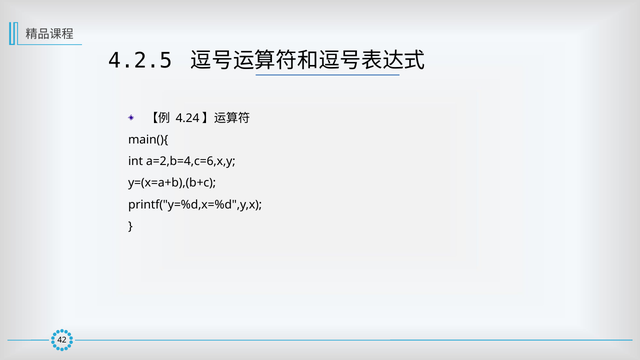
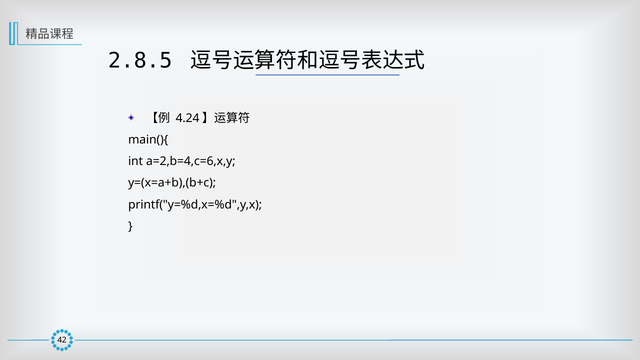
4.2.5: 4.2.5 -> 2.8.5 (140, 61)
